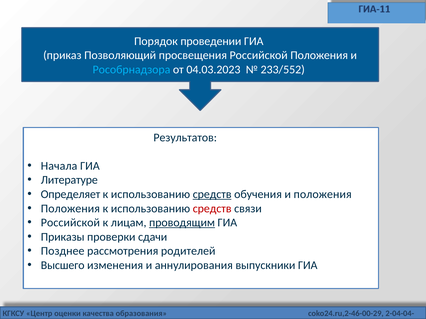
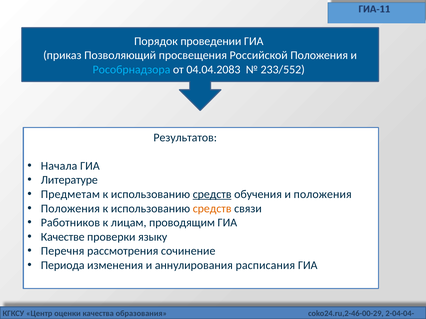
04.03.2023: 04.03.2023 -> 04.04.2083 (213, 70)
Определяет: Определяет -> Предметам (70, 195)
средств colour: red -> orange (212, 209)
Российской: Российской -> Работников (70, 223)
проводящим underline: present -> none (182, 223)
Приказы: Приказы -> Качестве (63, 237)
сдачи: сдачи -> языку (153, 237)
Позднее: Позднее -> Перечня (63, 251)
родителей: родителей -> сочинение (188, 251)
Высшего: Высшего -> Периода (63, 266)
выпускники: выпускники -> расписания (265, 266)
